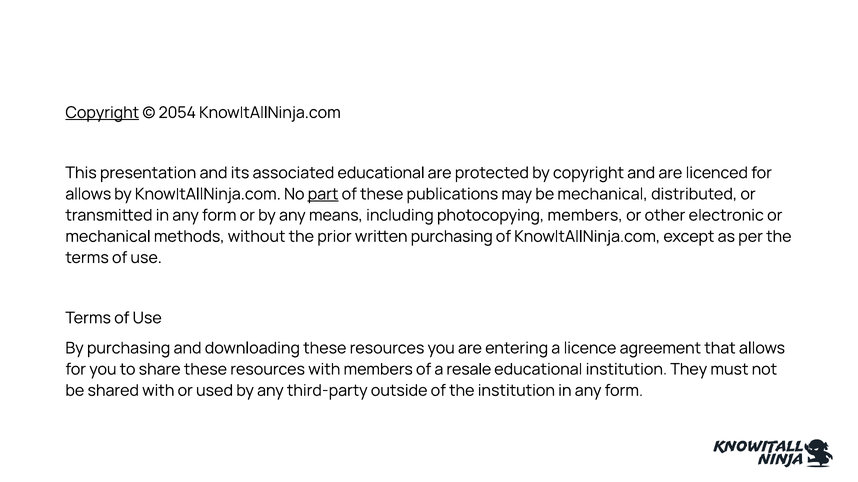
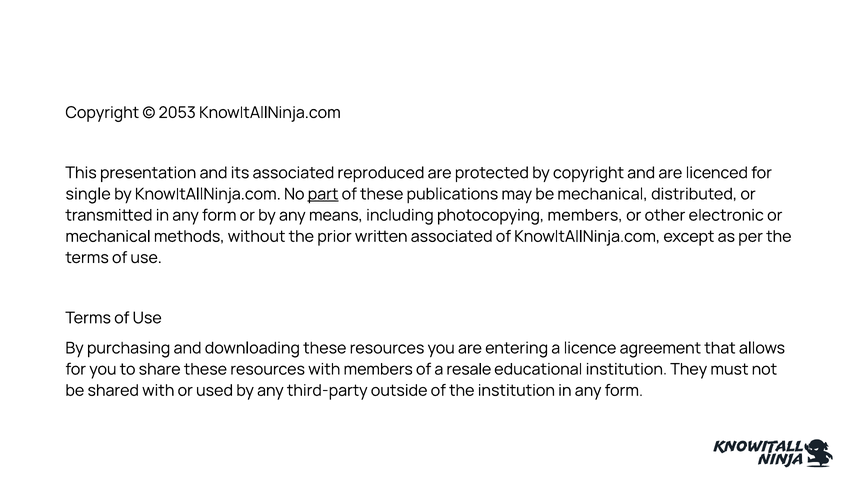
Copyright underline: present -> none (102, 113)
2054: 2054 -> 2053 (177, 113)
associated educational: educational -> reproduced (381, 173)
allows: allows -> single (88, 194)
written purchasing: purchasing -> associated (452, 237)
